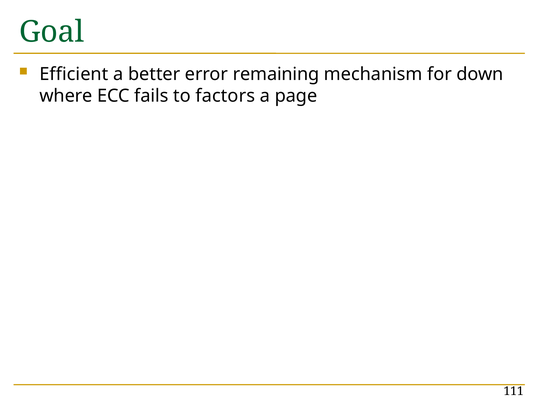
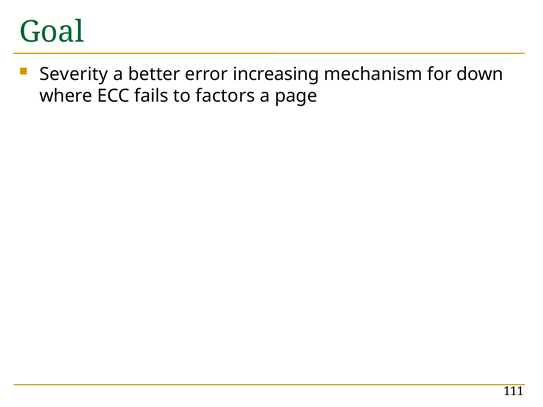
Efficient: Efficient -> Severity (74, 74)
remaining: remaining -> increasing (276, 74)
